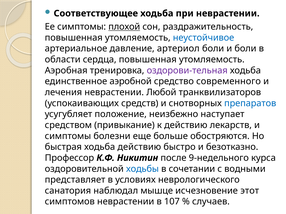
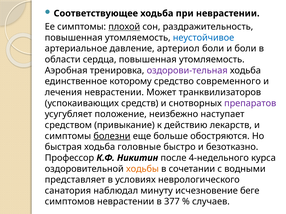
аэробной: аэробной -> которому (131, 82)
Любой: Любой -> Может (161, 93)
препаратов colour: blue -> purple (250, 103)
болезни underline: none -> present (112, 136)
ходьба действию: действию -> головные (139, 147)
9-недельного: 9-недельного -> 4-недельного (219, 158)
ходьбы colour: blue -> orange (142, 169)
мышце: мышце -> минуту (157, 191)
этот: этот -> беге (250, 191)
107: 107 -> 377 (172, 202)
